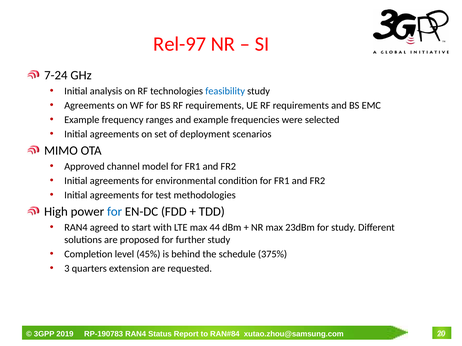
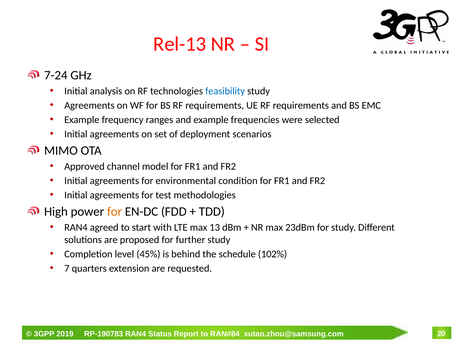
Rel-97: Rel-97 -> Rel-13 (180, 44)
for colour: blue -> orange (115, 212)
44: 44 -> 13 (215, 228)
375%: 375% -> 102% (273, 254)
3: 3 -> 7 (67, 269)
